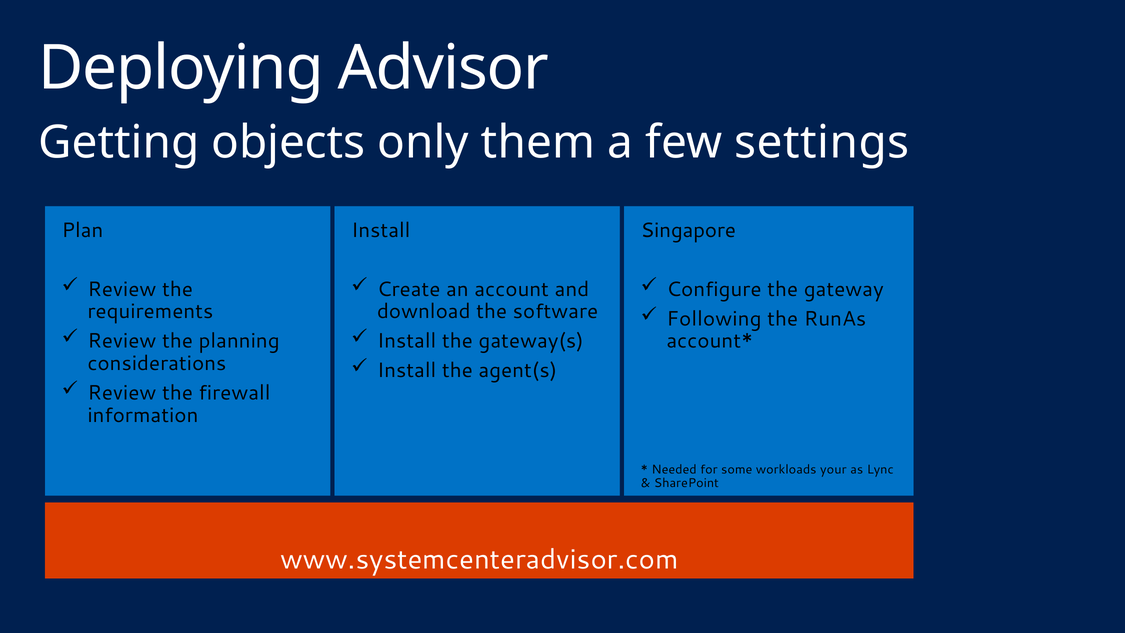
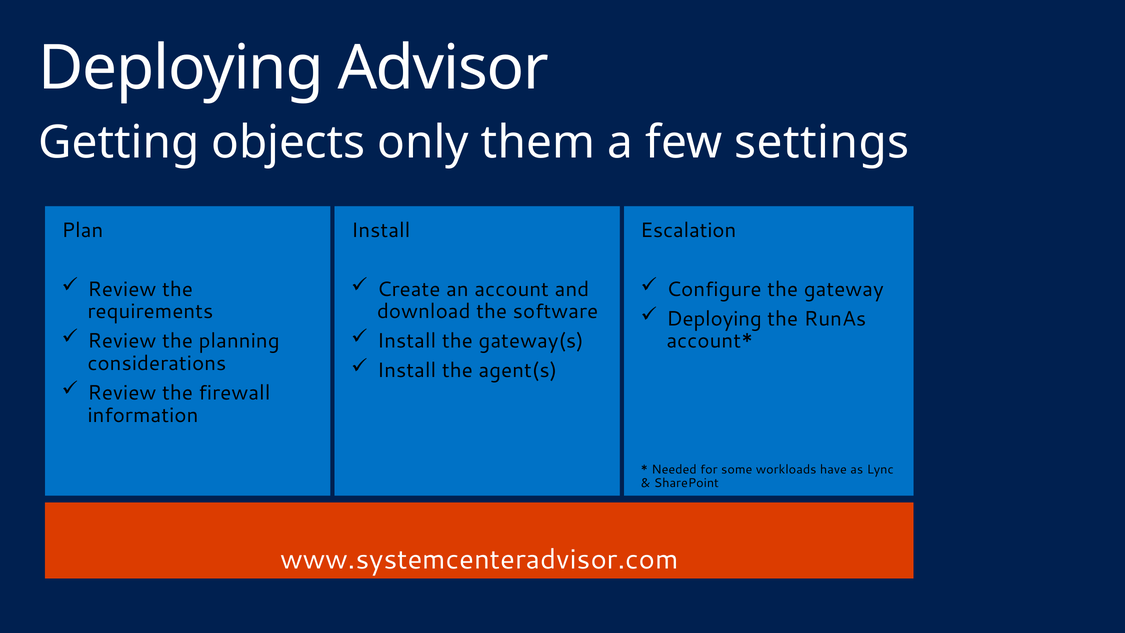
Singapore: Singapore -> Escalation (688, 230)
Following: Following -> Deploying (714, 319)
your: your -> have (833, 470)
